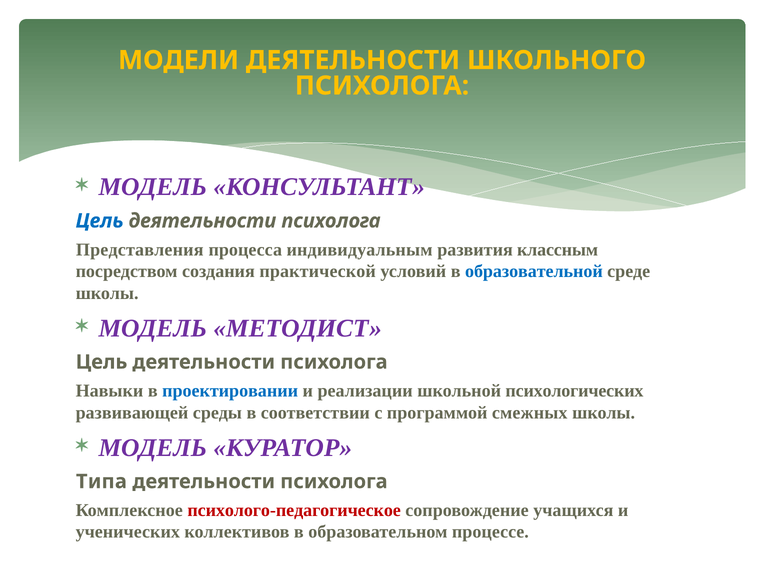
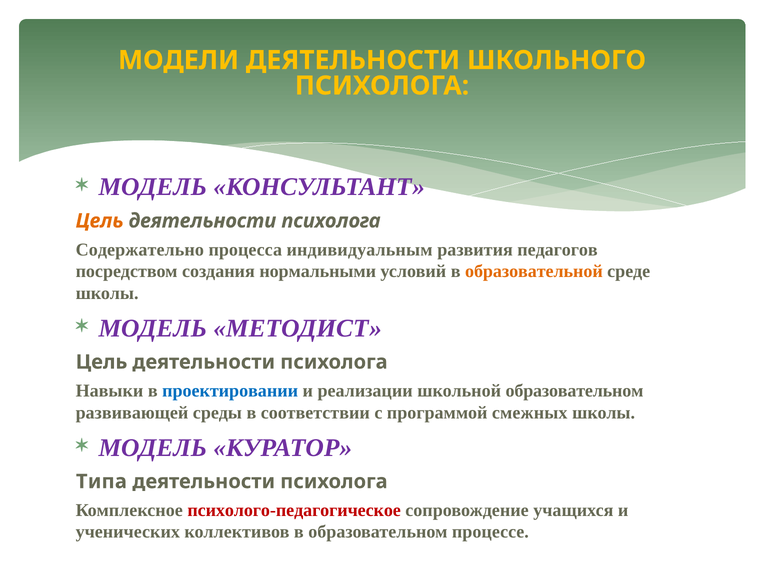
Цель colour: blue -> orange (100, 221)
Представления: Представления -> Содержательно (140, 250)
классным: классным -> педагогов (557, 250)
практической: практической -> нормальными (318, 271)
образовательной colour: blue -> orange (534, 271)
школьной психологических: психологических -> образовательном (574, 391)
